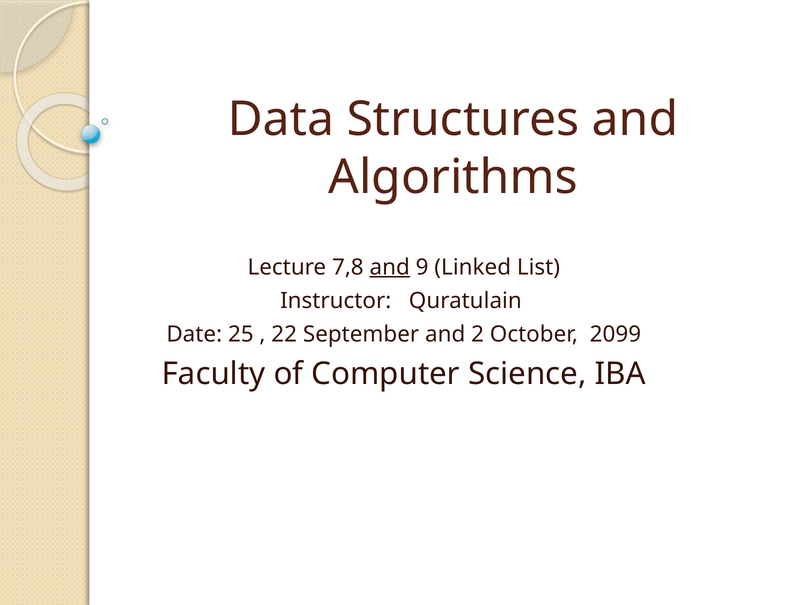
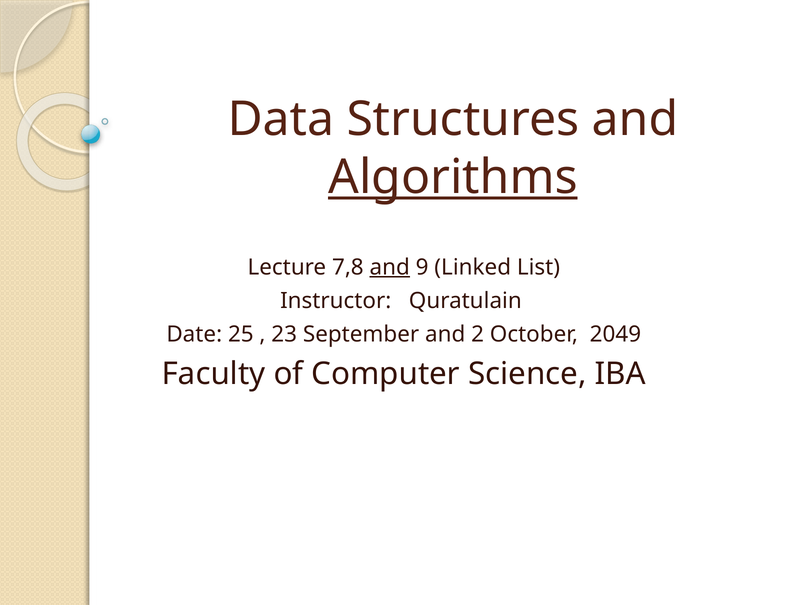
Algorithms underline: none -> present (453, 177)
22: 22 -> 23 (284, 335)
2099: 2099 -> 2049 (615, 335)
